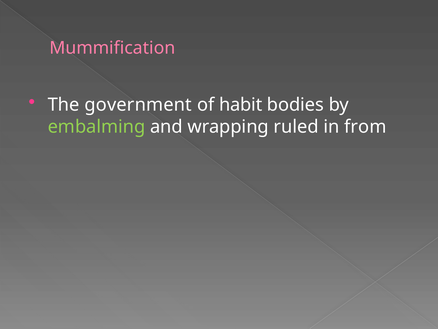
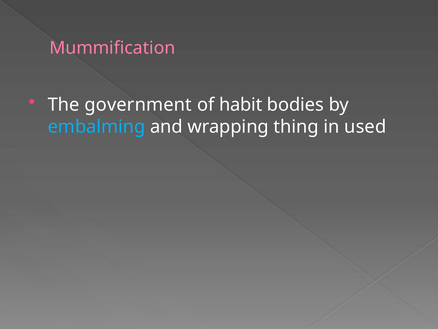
embalming colour: light green -> light blue (97, 126)
ruled: ruled -> thing (296, 126)
from: from -> used (365, 126)
